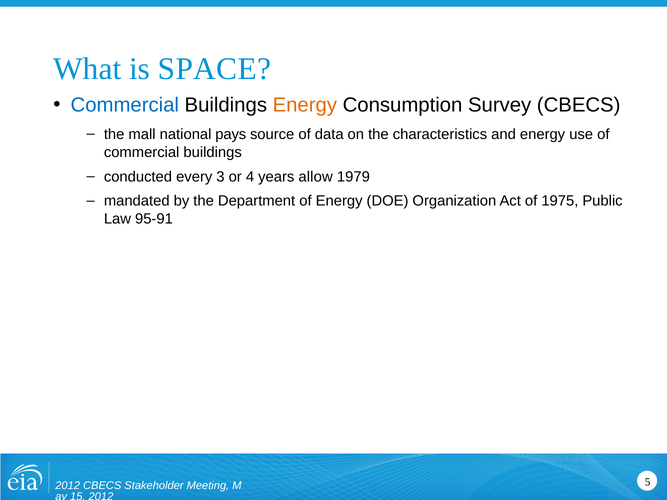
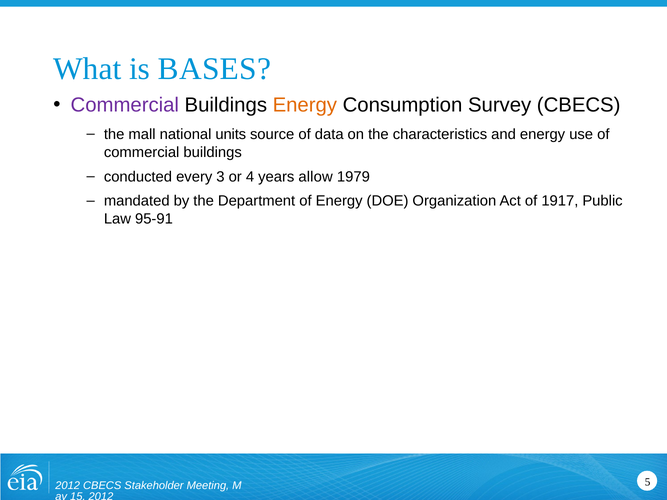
SPACE: SPACE -> BASES (215, 69)
Commercial colour: blue -> purple (125, 105)
pays: pays -> units (231, 134)
1975: 1975 -> 1917 (560, 201)
